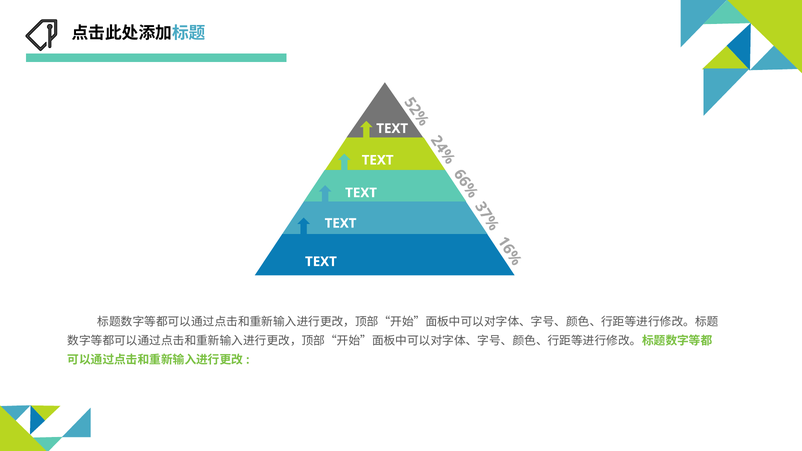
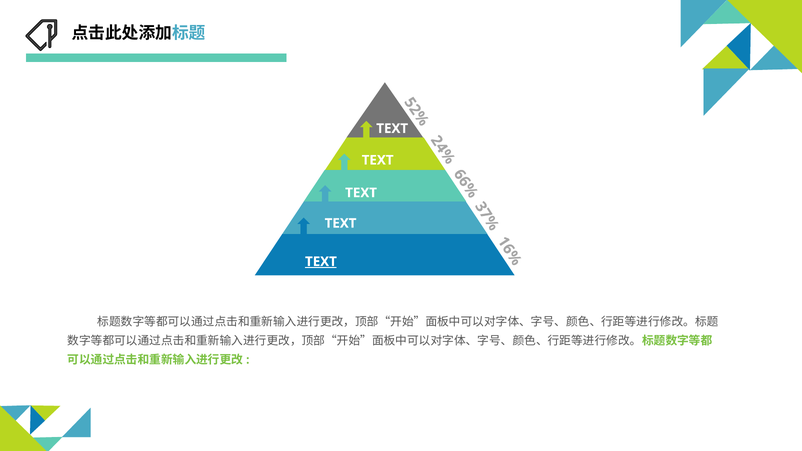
TEXT underline: none -> present (321, 262)
